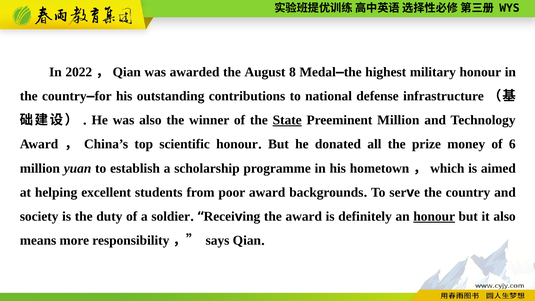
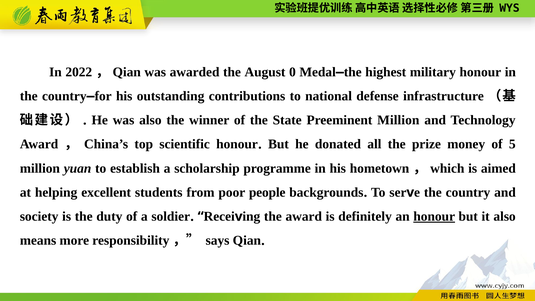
8: 8 -> 0 (292, 72)
State underline: present -> none (287, 120)
6: 6 -> 5 (512, 144)
poor award: award -> people (267, 192)
